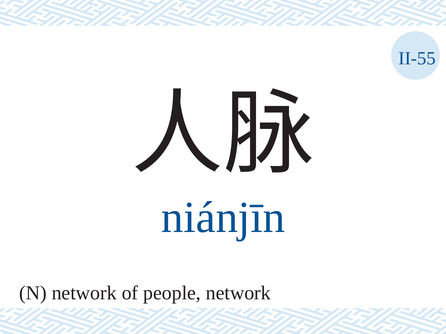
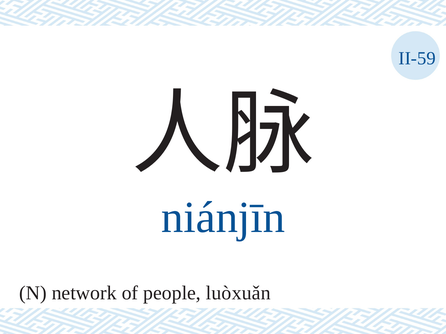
II-55: II-55 -> II-59 (417, 58)
people network: network -> luòxuǎn (238, 293)
